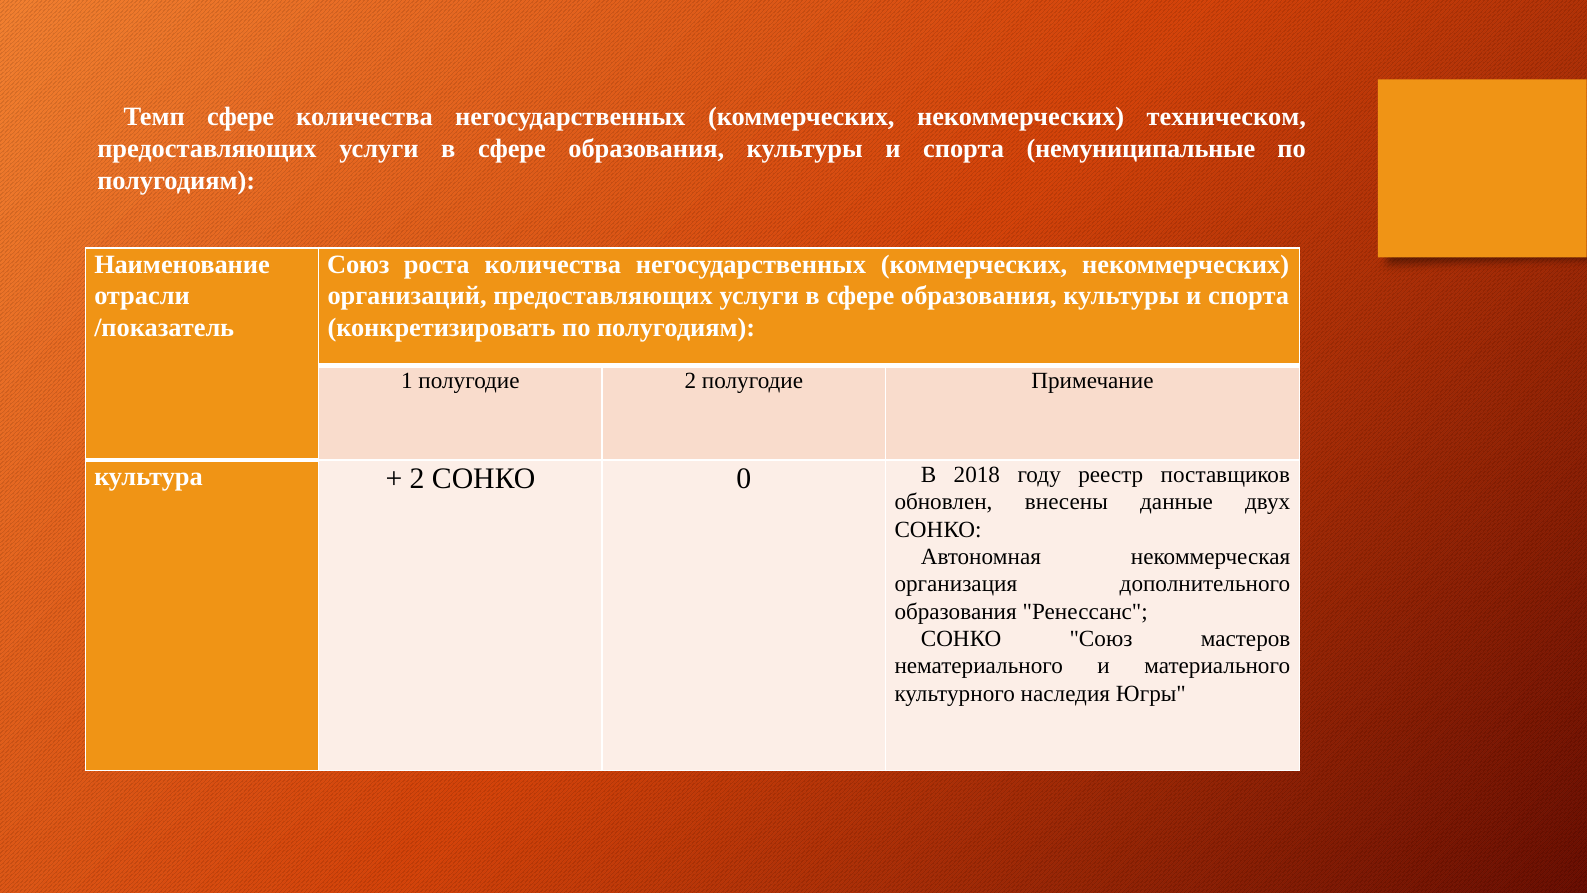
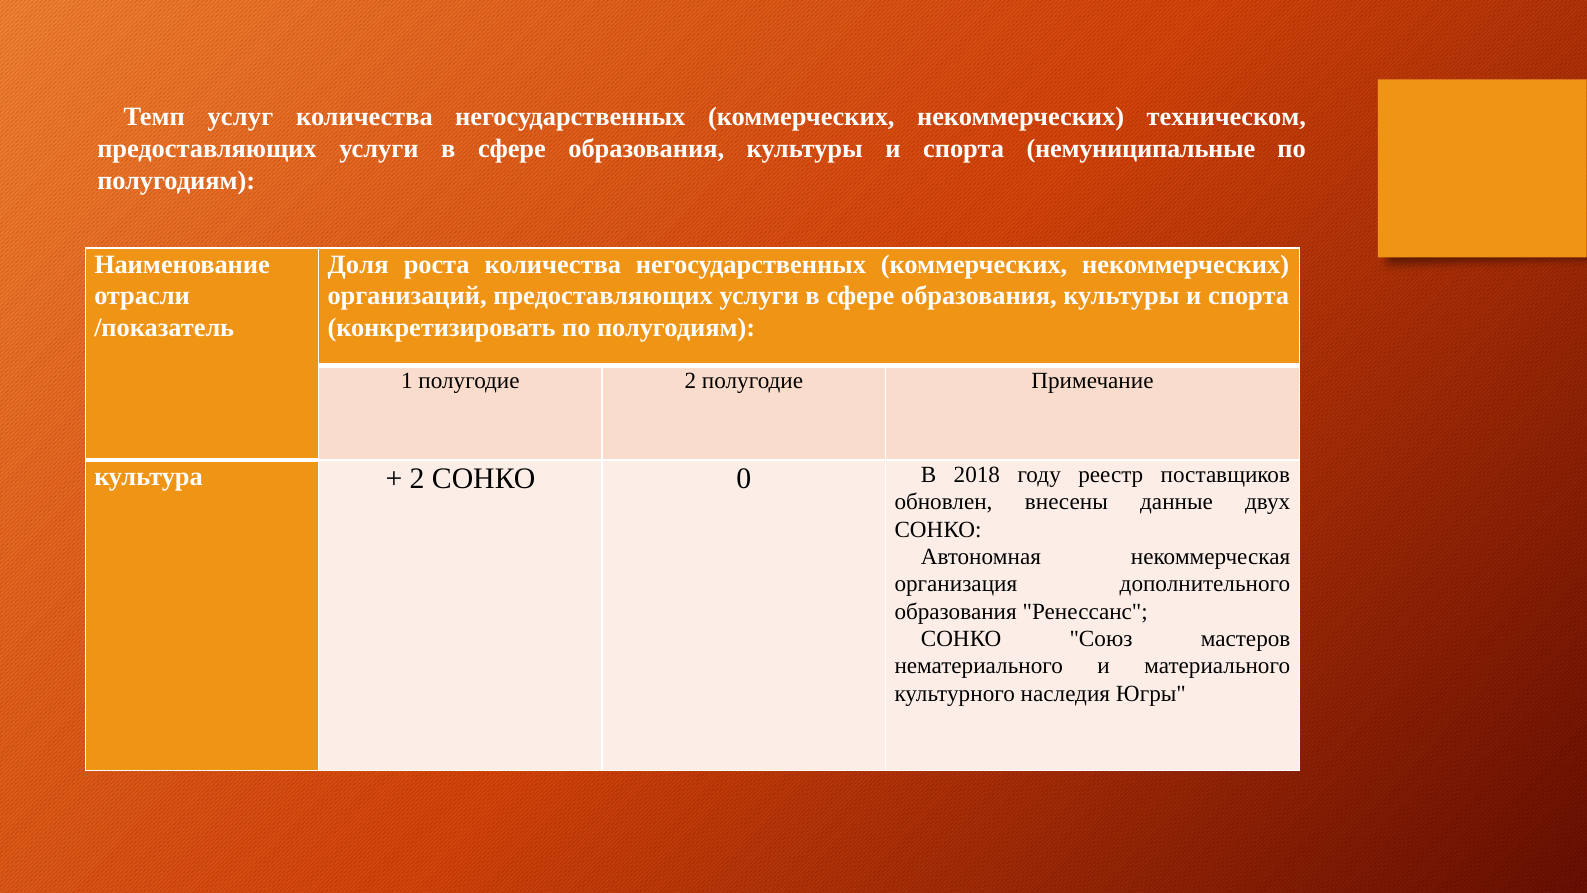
Темп сфере: сфере -> услуг (240, 117)
Союз: Союз -> Доля (358, 265)
